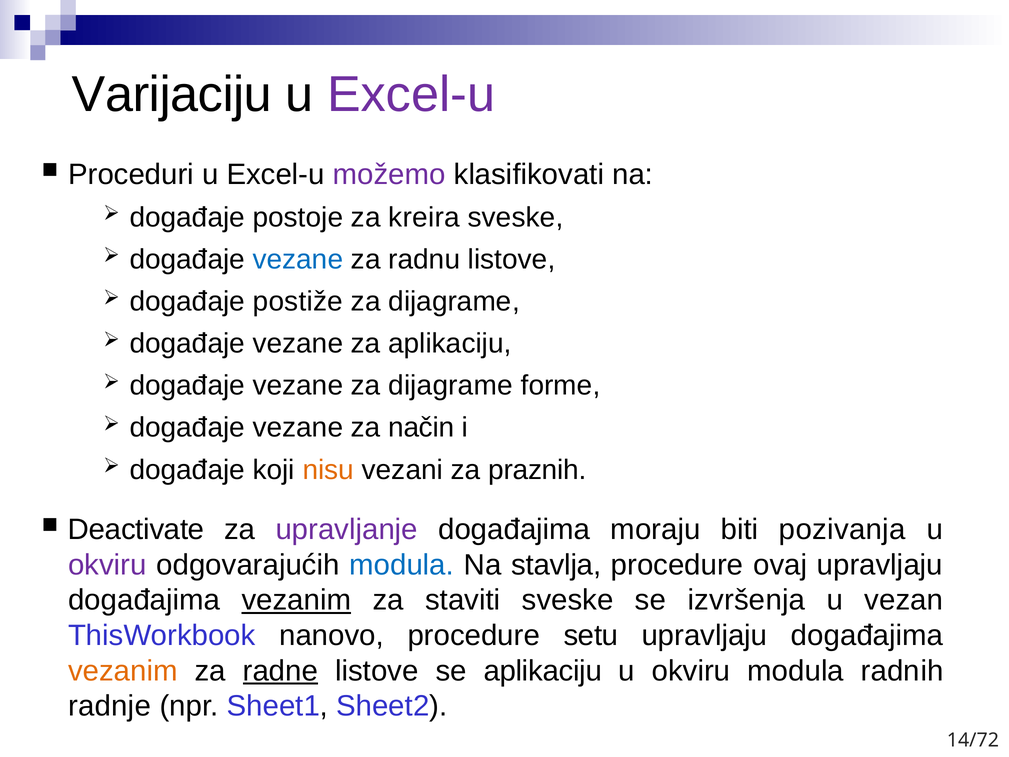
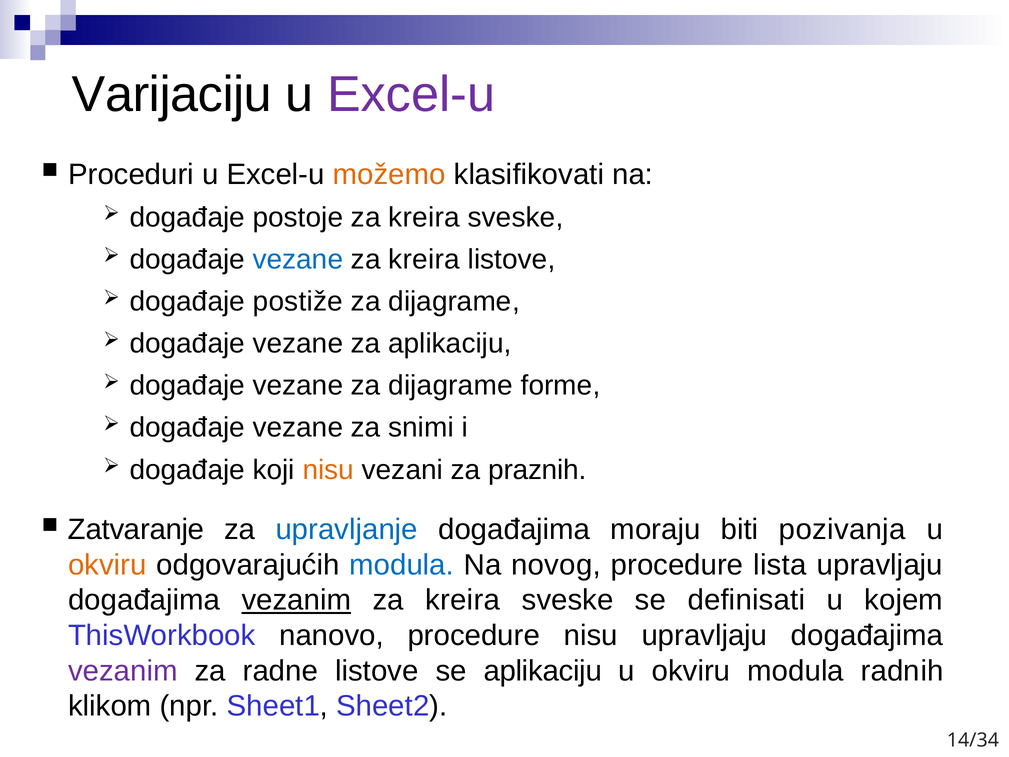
možemo colour: purple -> orange (389, 174)
radnu: radnu -> kreira (424, 259)
način: način -> snimi (421, 428)
Deactivate: Deactivate -> Zatvaranje (136, 529)
upravljanje colour: purple -> blue (347, 529)
okviru colour: purple -> orange (107, 565)
stavlja: stavlja -> novog (556, 565)
ovaj: ovaj -> lista (780, 565)
staviti: staviti -> kreira (463, 600)
izvršenja: izvršenja -> definisati (746, 600)
vezan: vezan -> kojem (904, 600)
procedure setu: setu -> nisu (591, 635)
vezanim colour: orange -> purple (123, 671)
radne underline: present -> none (280, 671)
radnje: radnje -> klikom (110, 706)
14/72: 14/72 -> 14/34 (973, 740)
